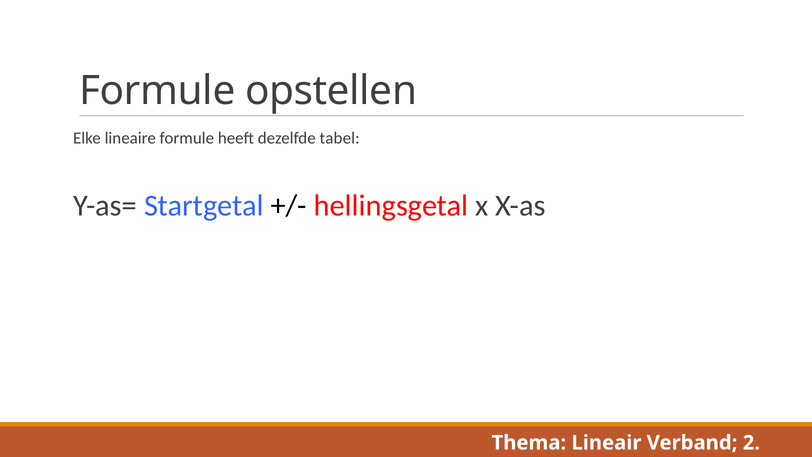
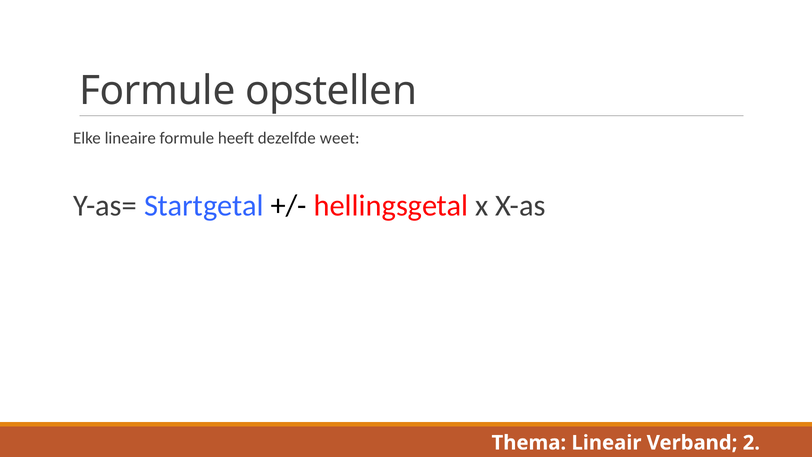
tabel: tabel -> weet (340, 138)
